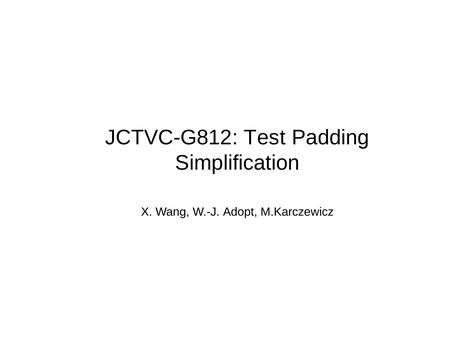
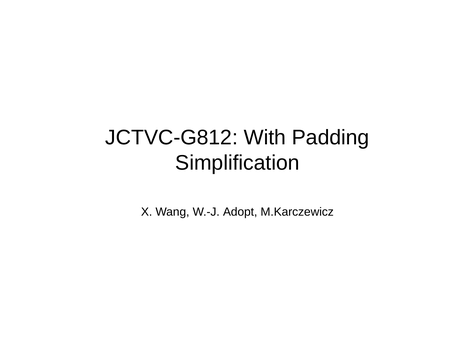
Test: Test -> With (265, 138)
